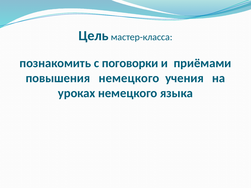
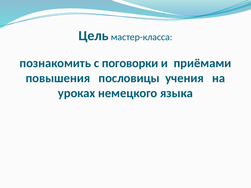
повышения немецкого: немецкого -> пословицы (129, 78)
